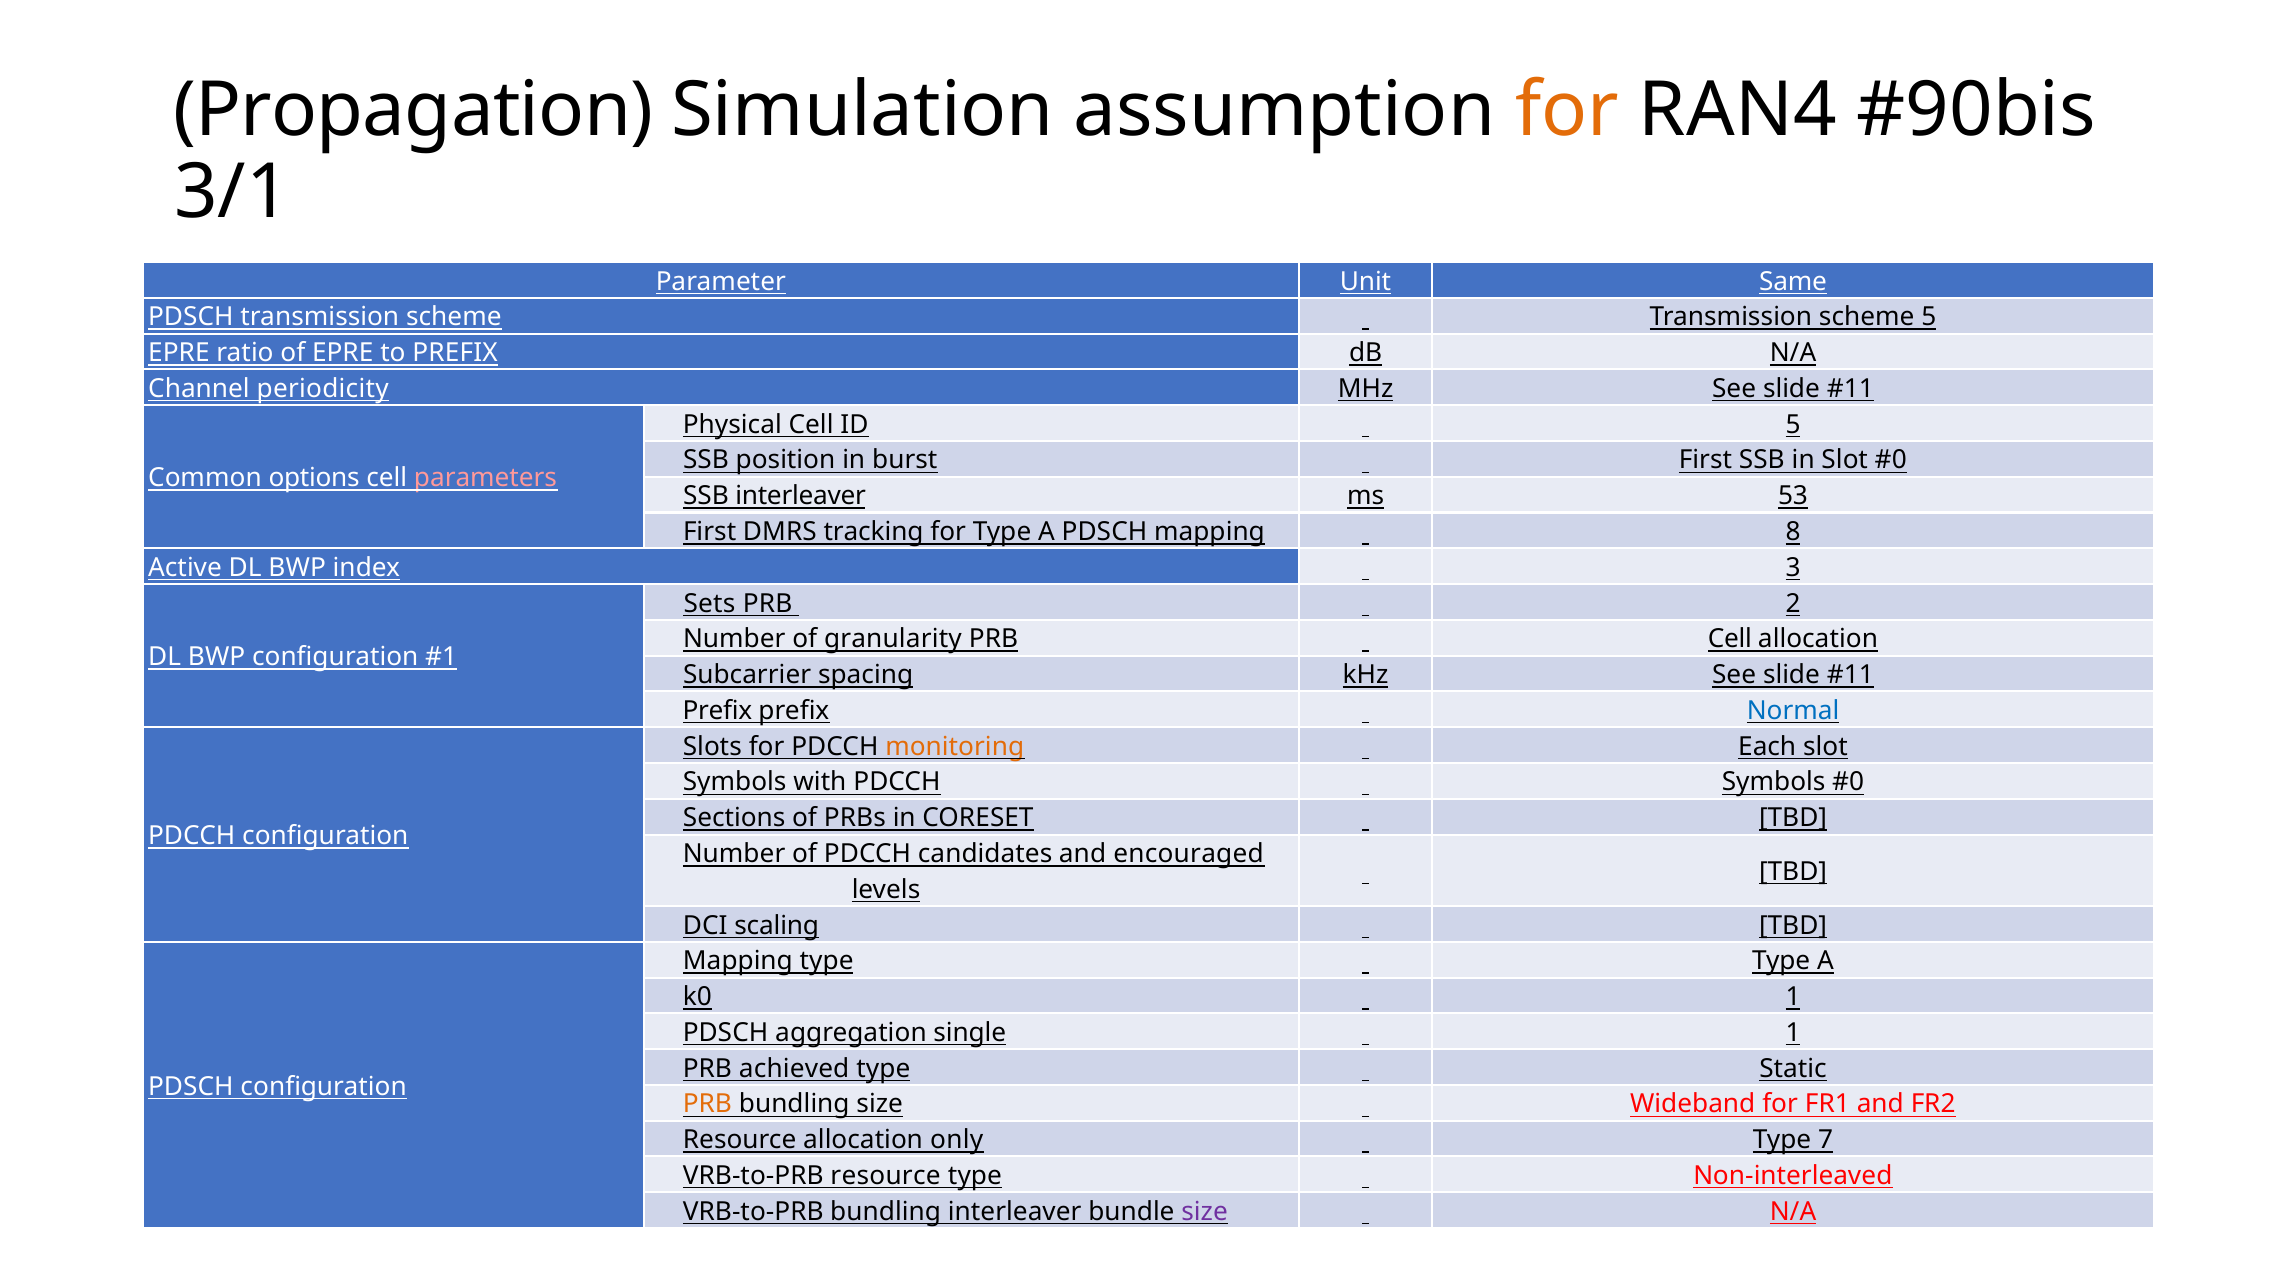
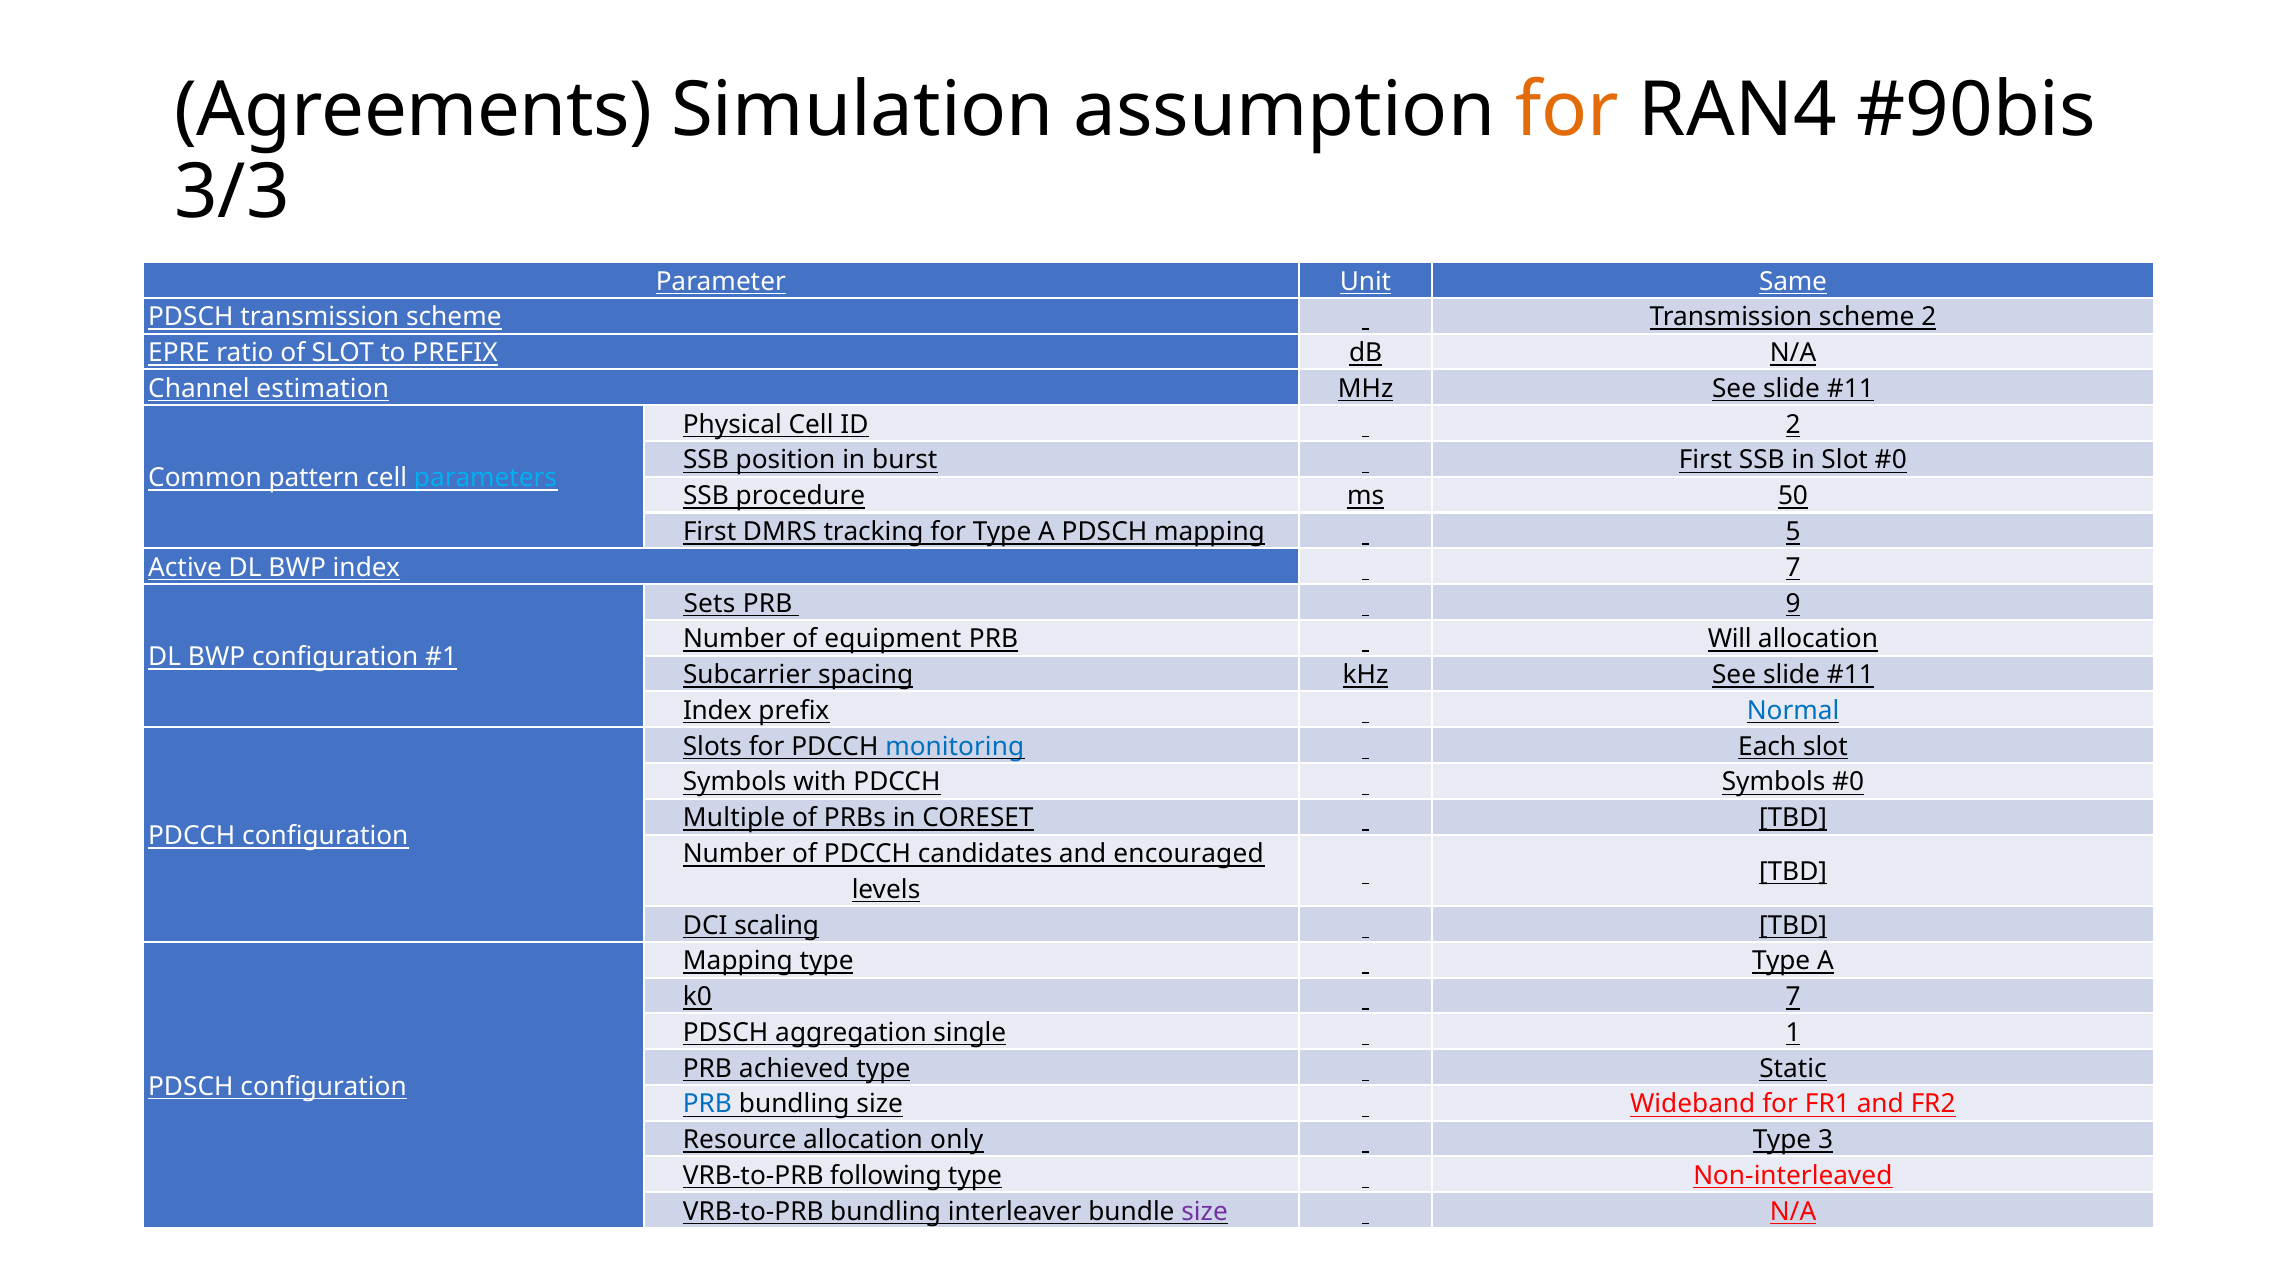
Propagation: Propagation -> Agreements (413, 110)
3/1: 3/1 -> 3/3 (232, 193)
scheme 5: 5 -> 2 (1929, 317)
of EPRE: EPRE -> SLOT (343, 353)
periodicity: periodicity -> estimation (323, 389)
ID 5: 5 -> 2 (1793, 425)
options: options -> pattern (314, 478)
parameters colour: pink -> light blue (486, 478)
SSB interleaver: interleaver -> procedure (800, 496)
53: 53 -> 50 (1793, 496)
8: 8 -> 5 (1793, 532)
index 3: 3 -> 7 (1793, 568)
2: 2 -> 9 (1793, 604)
granularity: granularity -> equipment (893, 639)
PRB Cell: Cell -> Will (1730, 639)
Prefix: Prefix -> Index (717, 711)
monitoring colour: orange -> blue (955, 747)
Sections: Sections -> Multiple (734, 818)
k0 1: 1 -> 7 (1793, 997)
PRB colour: orange -> blue (707, 1105)
7: 7 -> 3 (1826, 1140)
VRB-to-PRB resource: resource -> following (886, 1176)
